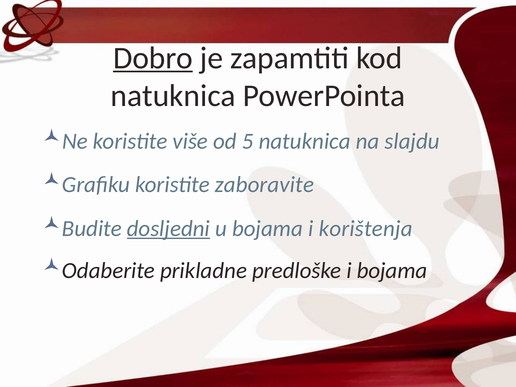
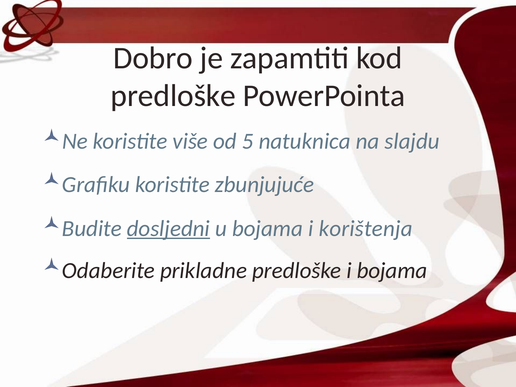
Dobro underline: present -> none (153, 58)
natuknica: natuknica -> predloške (173, 96)
zaboravite: zaboravite -> zbunjujuće (264, 185)
